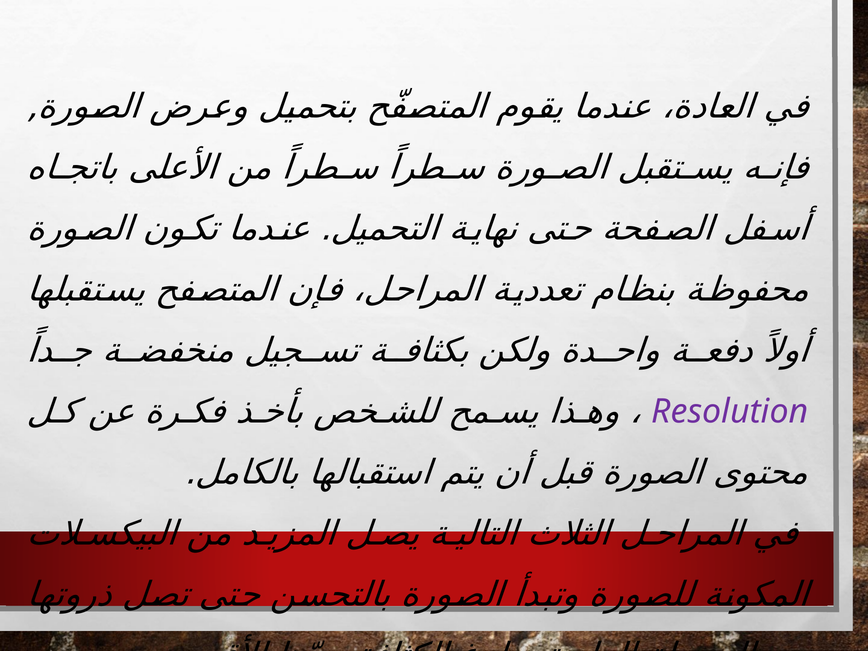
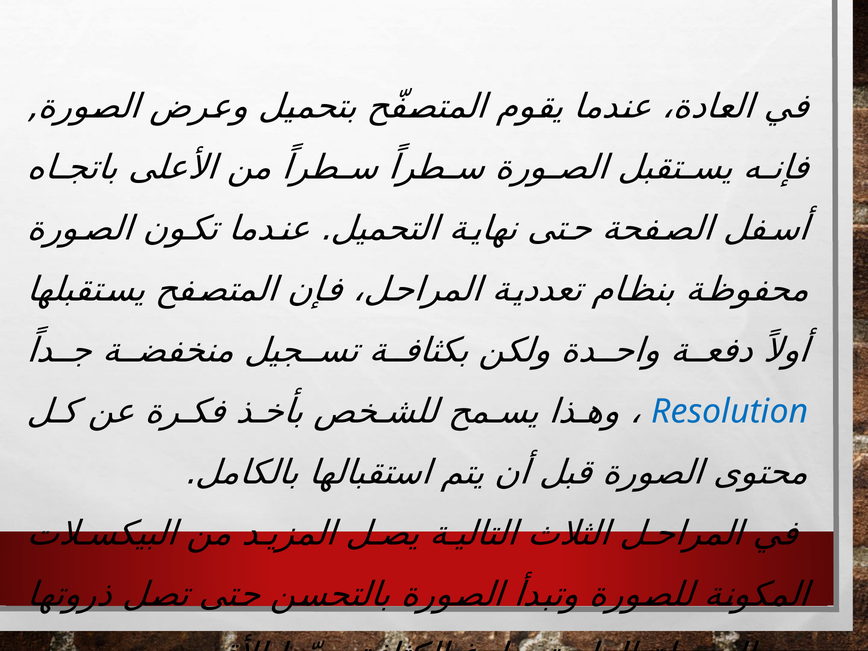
Resolution colour: purple -> blue (730, 412)
